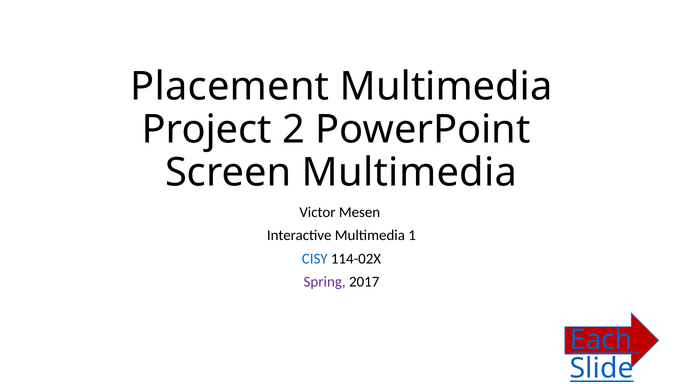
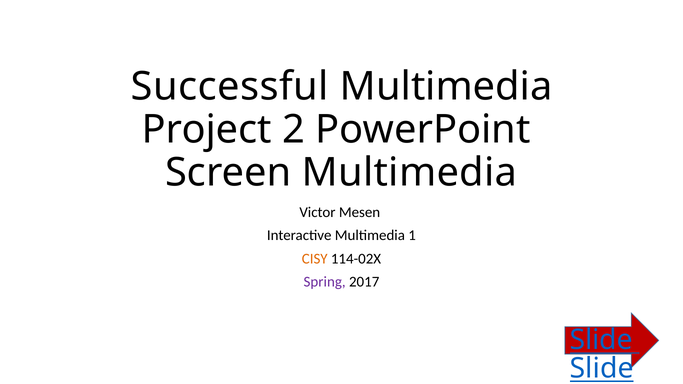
Placement: Placement -> Successful (230, 87)
CISY colour: blue -> orange (315, 259)
Each: Each -> Slide (601, 340)
